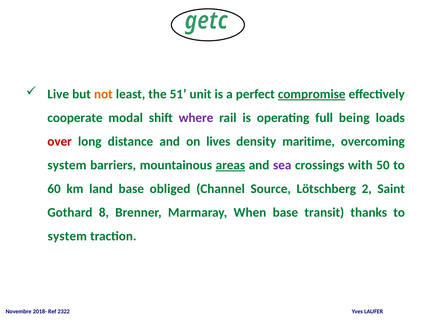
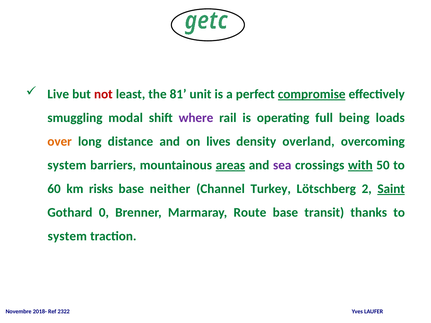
not colour: orange -> red (103, 94)
51: 51 -> 81 (178, 94)
cooperate: cooperate -> smuggling (75, 118)
over colour: red -> orange (60, 142)
maritime: maritime -> overland (308, 142)
with underline: none -> present (360, 165)
land: land -> risks (101, 189)
obliged: obliged -> neither (170, 189)
Source: Source -> Turkey (271, 189)
Saint underline: none -> present (391, 189)
8: 8 -> 0 (104, 213)
When: When -> Route (250, 213)
